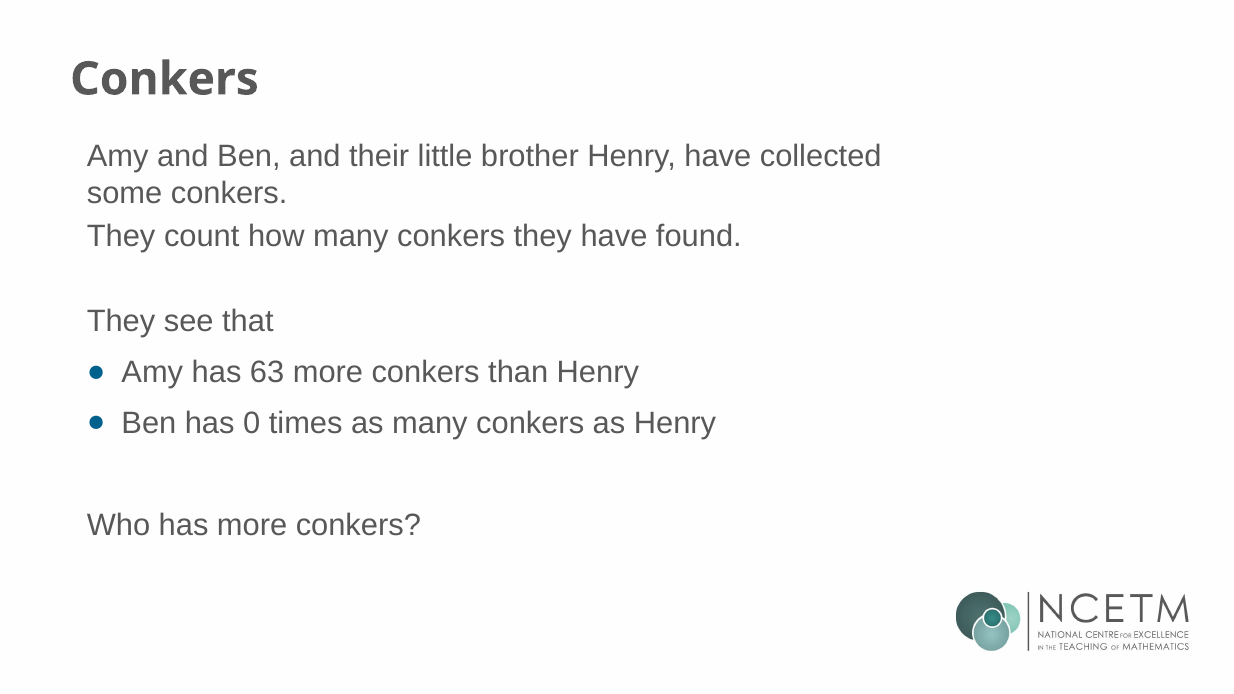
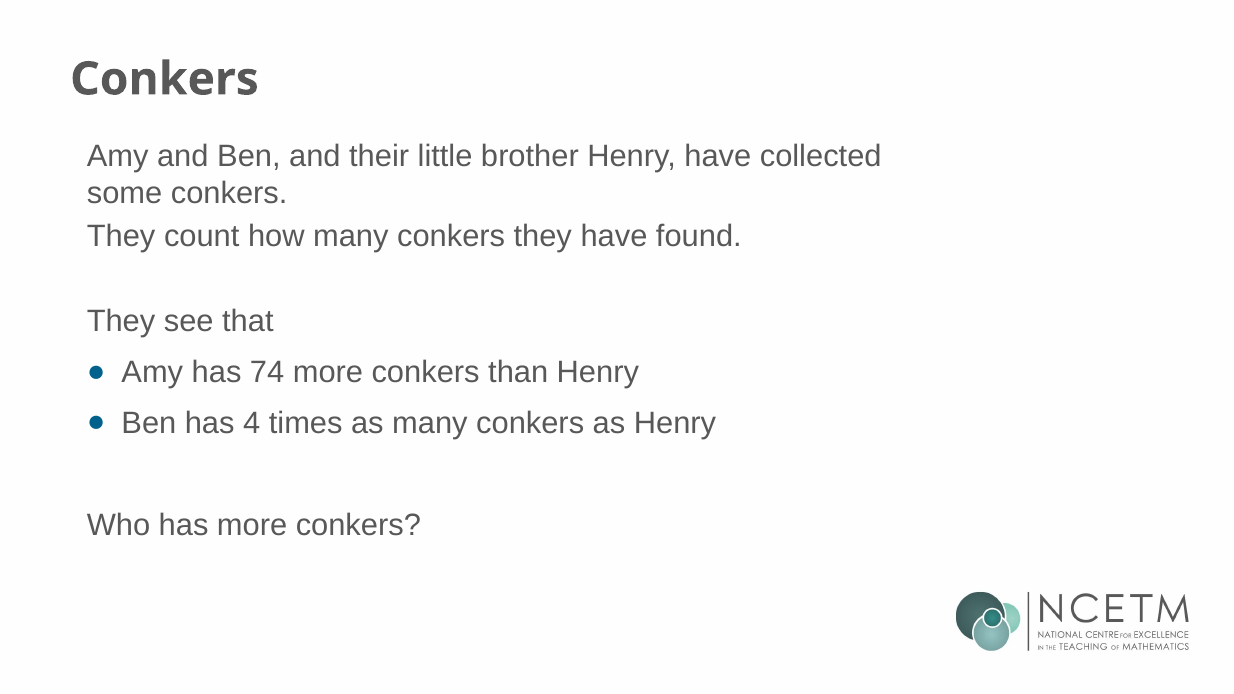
63: 63 -> 74 (267, 373)
0: 0 -> 4 (252, 424)
